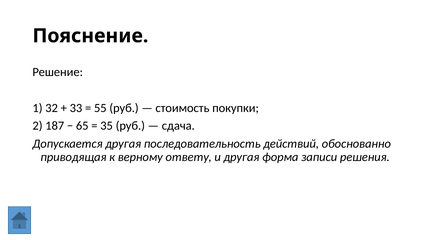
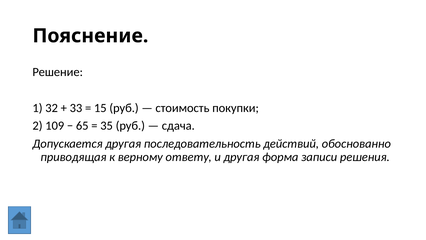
55: 55 -> 15 (100, 108)
187: 187 -> 109 (55, 126)
